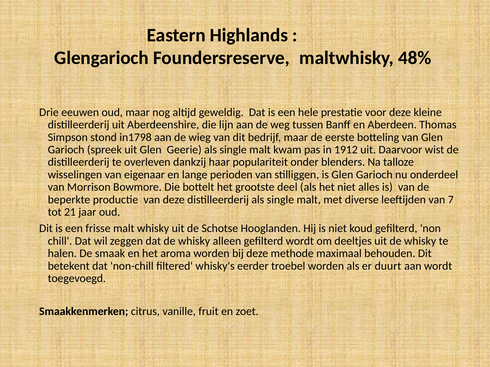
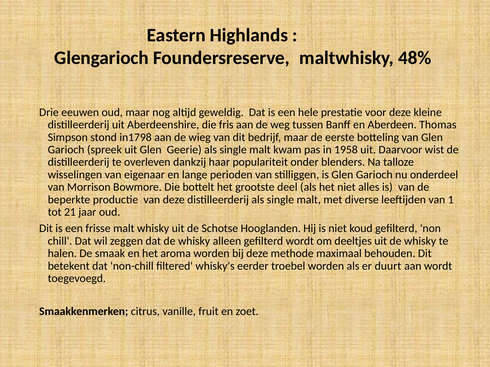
lijn: lijn -> fris (226, 125)
1912: 1912 -> 1958 (346, 150)
7: 7 -> 1 (451, 200)
